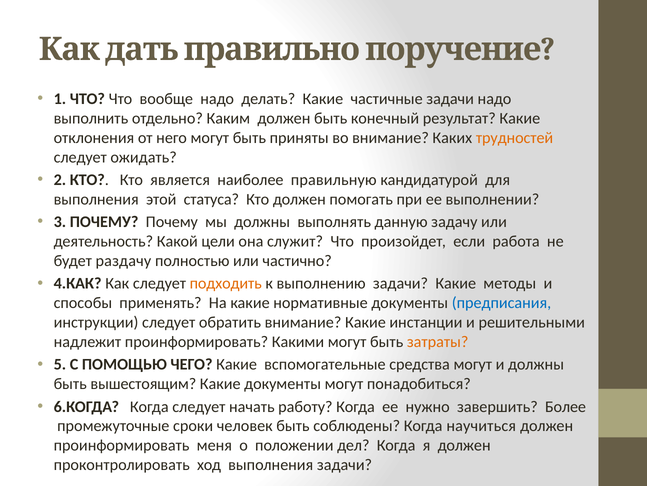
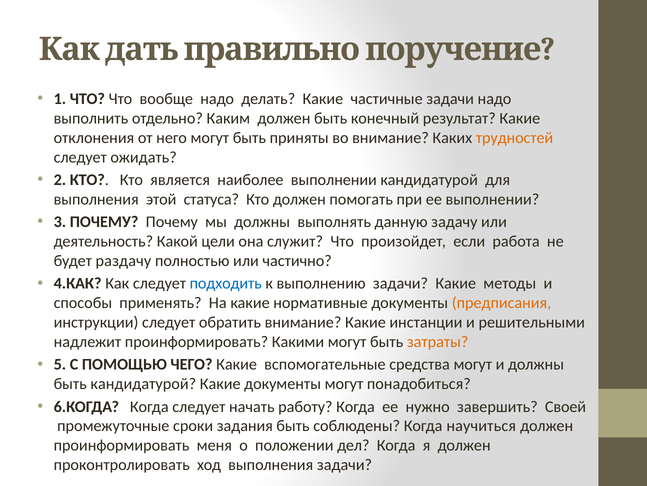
наиболее правильную: правильную -> выполнении (334, 180)
подходить colour: orange -> blue (226, 283)
предписания colour: blue -> orange (501, 303)
быть вышестоящим: вышестоящим -> кандидатурой (143, 383)
Более: Более -> Своей (565, 406)
человек: человек -> задания (245, 425)
